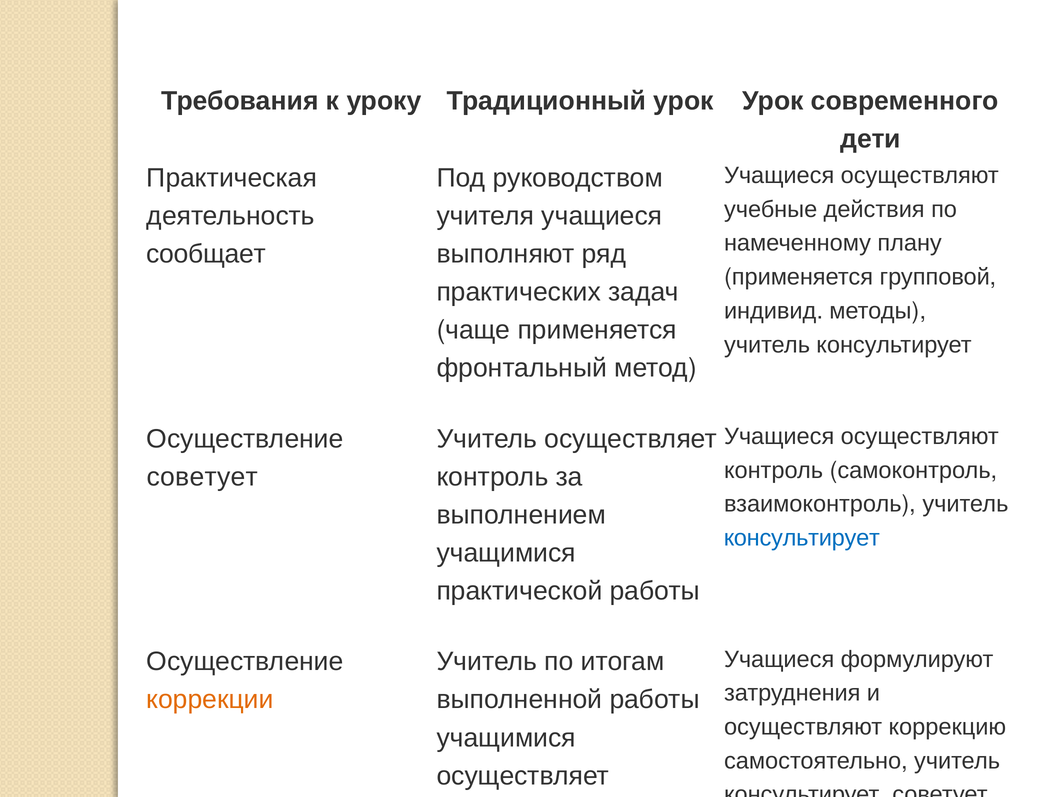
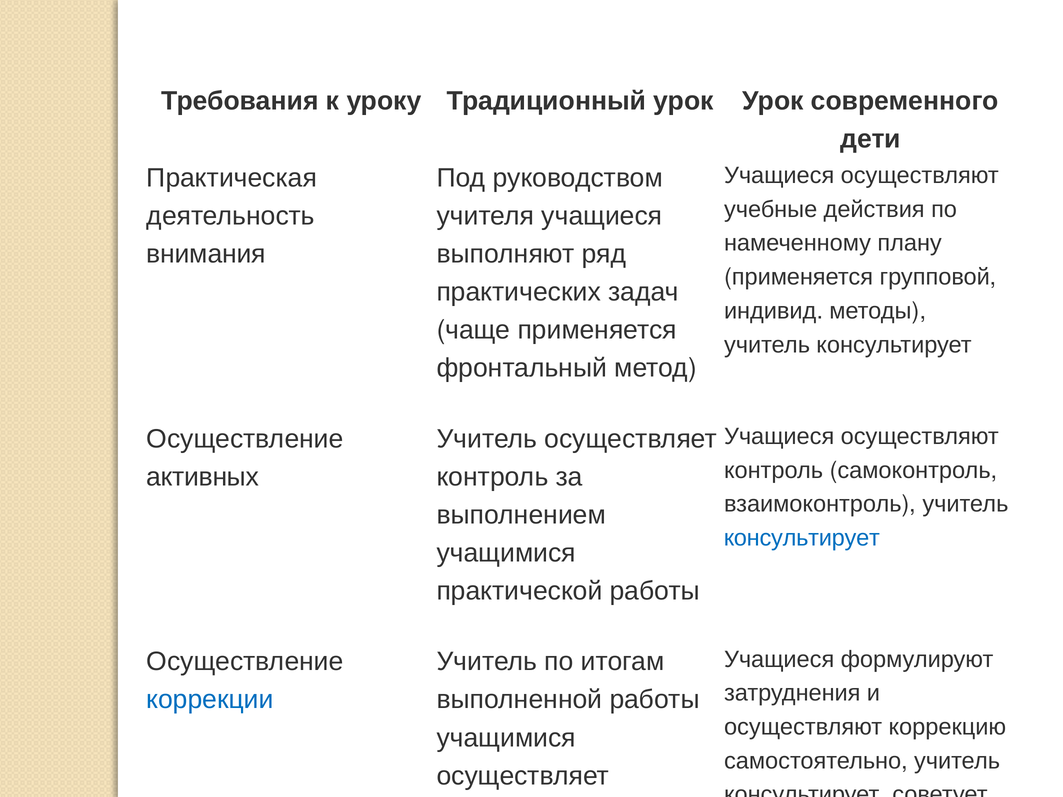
сообщает: сообщает -> внимания (206, 254)
советует: советует -> активных (203, 477)
коррекции colour: orange -> blue (210, 700)
